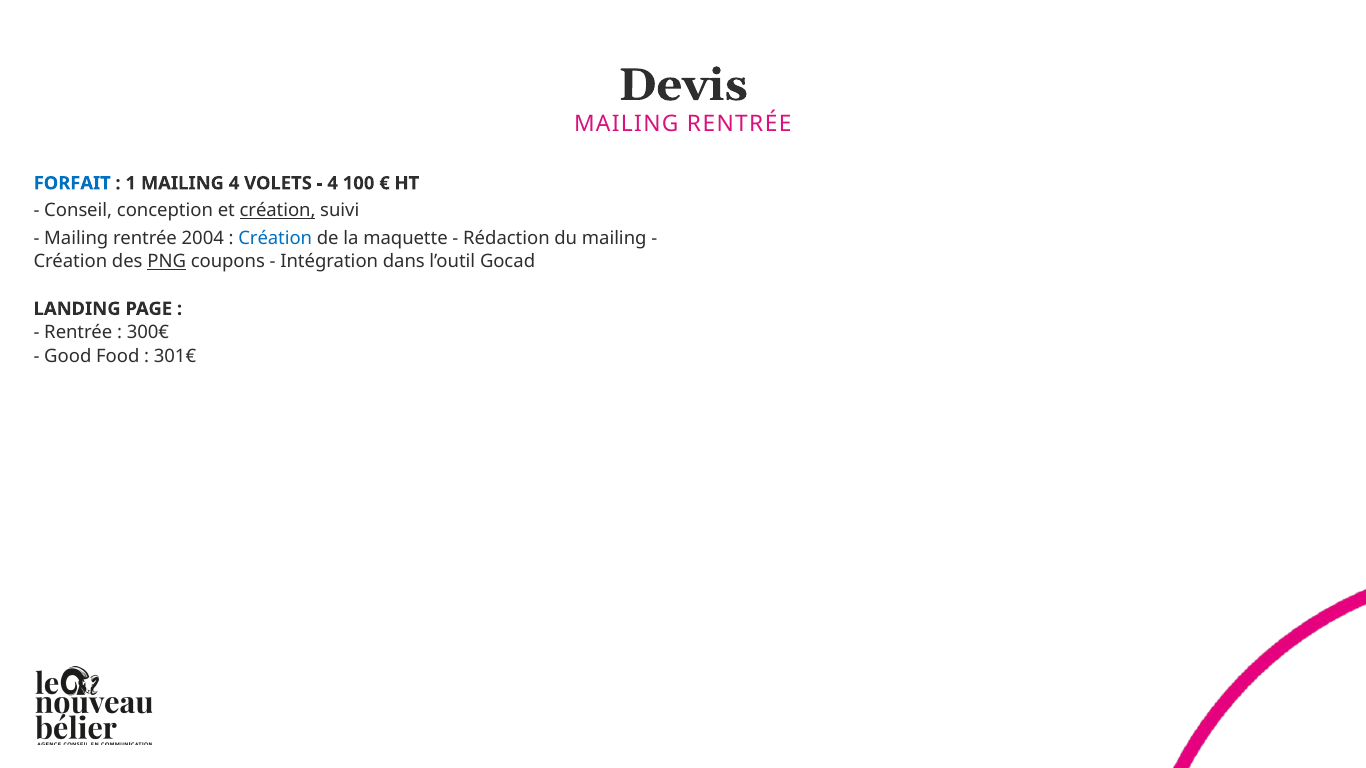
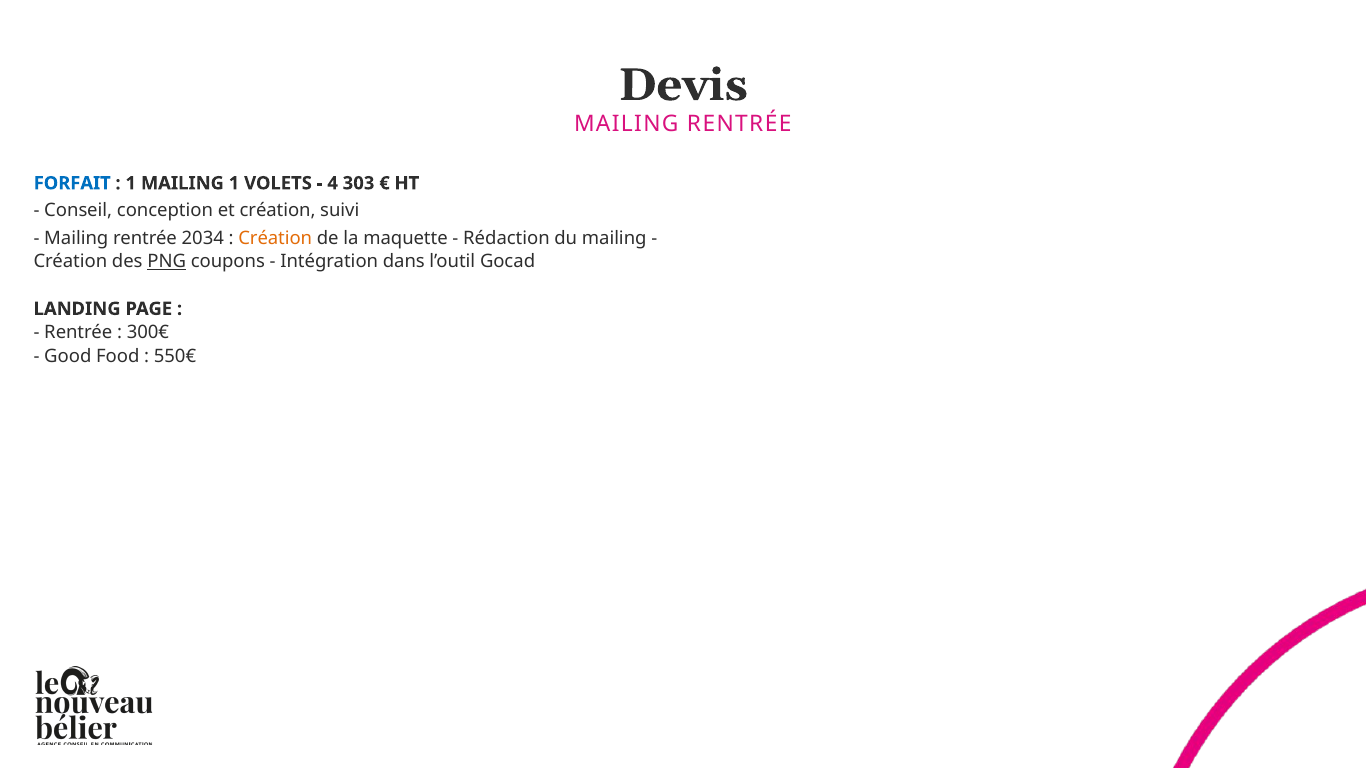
MAILING 4: 4 -> 1 (234, 183)
100: 100 -> 303 (359, 183)
création underline: present -> none (278, 211)
2004: 2004 -> 2034 (203, 238)
Création colour: blue -> orange (275, 238)
301€: 301€ -> 550€ (175, 356)
